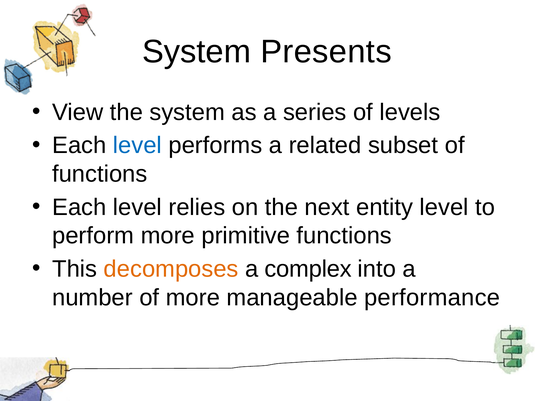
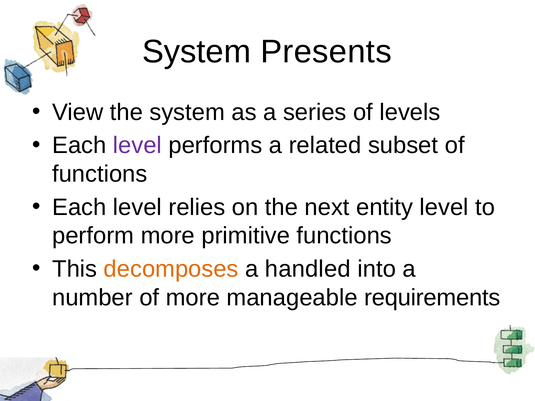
level colour: blue -> purple (137, 146)
complex: complex -> handled (308, 269)
performance: performance -> requirements (432, 298)
